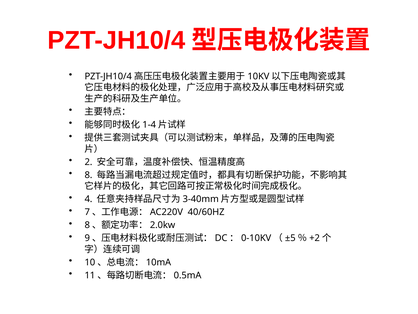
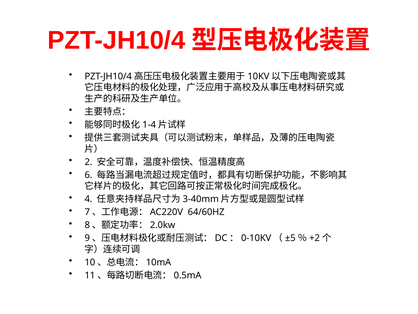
8: 8 -> 6 (88, 175)
40/60HZ: 40/60HZ -> 64/60HZ (206, 212)
